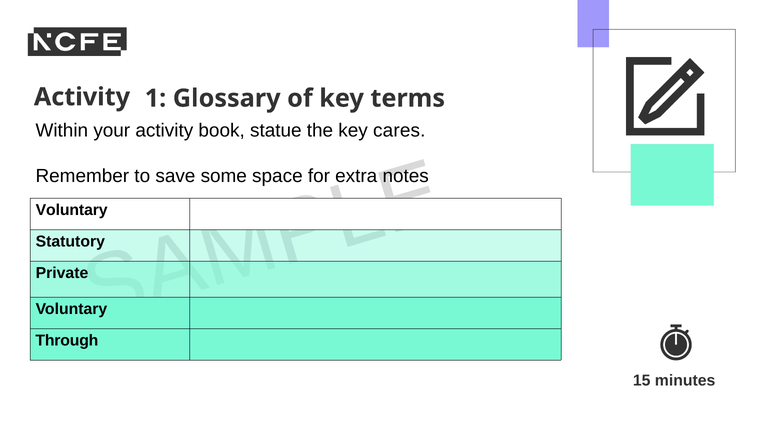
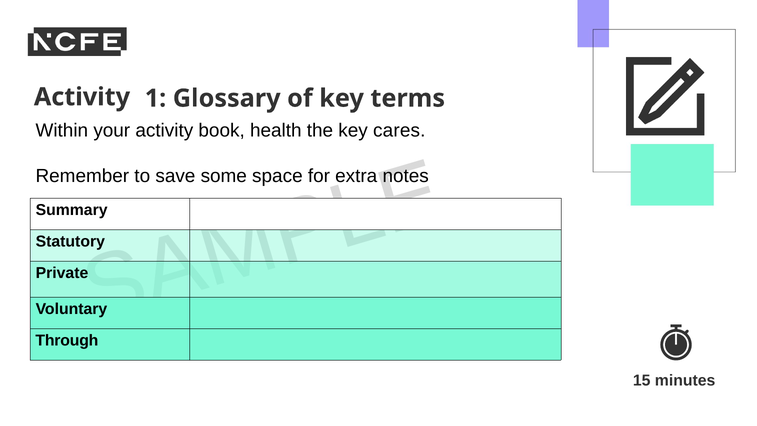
statue: statue -> health (276, 131)
Voluntary: Voluntary -> Summary (72, 210)
